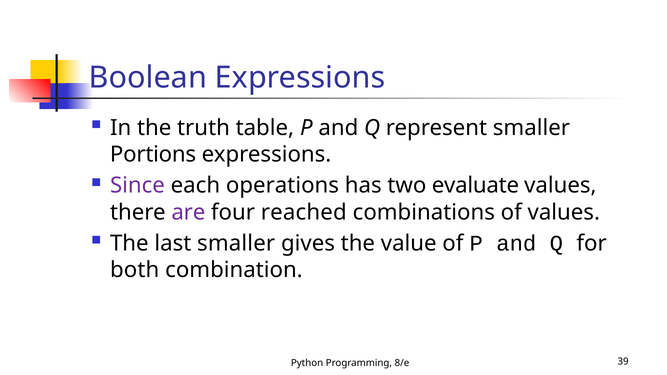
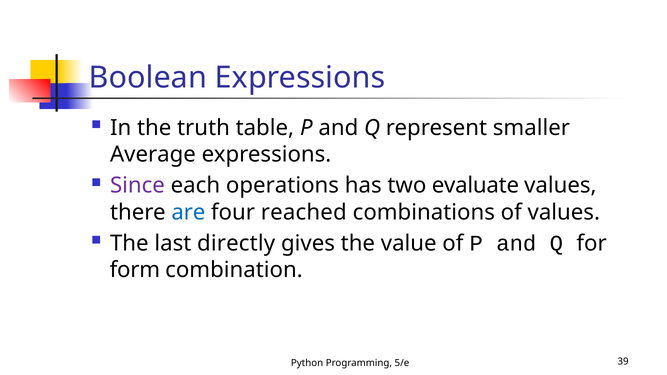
Portions: Portions -> Average (153, 154)
are colour: purple -> blue (188, 212)
last smaller: smaller -> directly (236, 243)
both: both -> form (135, 270)
8/e: 8/e -> 5/e (402, 363)
